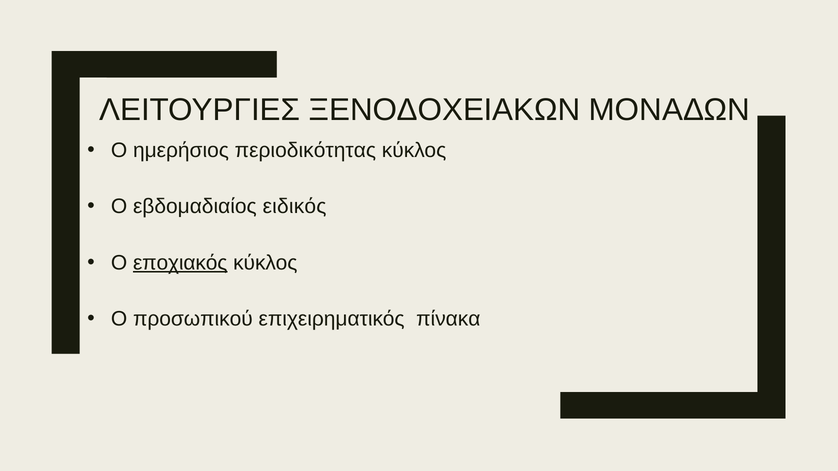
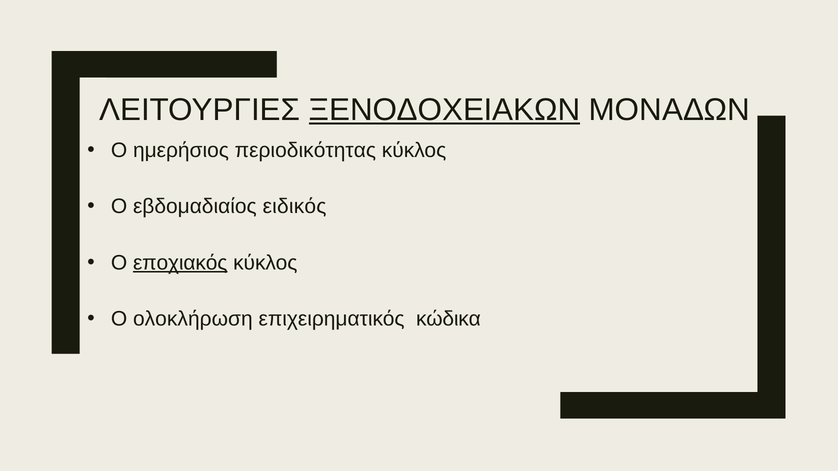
ΞΕΝΟΔΟΧΕΙΑΚΩΝ underline: none -> present (445, 110)
προσωπικού: προσωπικού -> ολοκλήρωση (193, 319)
πίνακα: πίνακα -> κώδικα (448, 319)
